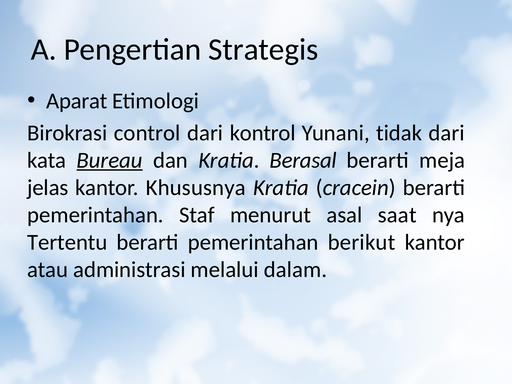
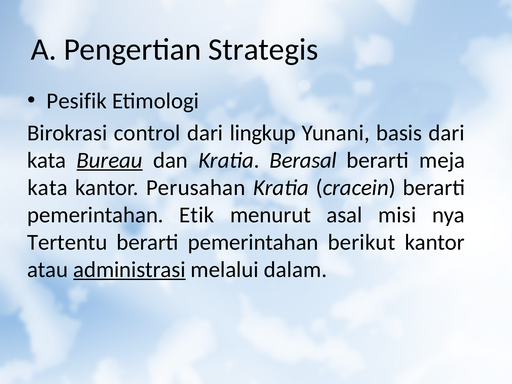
Aparat: Aparat -> Pesifik (77, 101)
kontrol: kontrol -> lingkup (263, 133)
tidak: tidak -> basis (399, 133)
jelas: jelas -> kata (48, 188)
Khususnya: Khususnya -> Perusahan (196, 188)
Staf: Staf -> Etik (197, 215)
saat: saat -> misi (397, 215)
administrasi underline: none -> present (129, 270)
